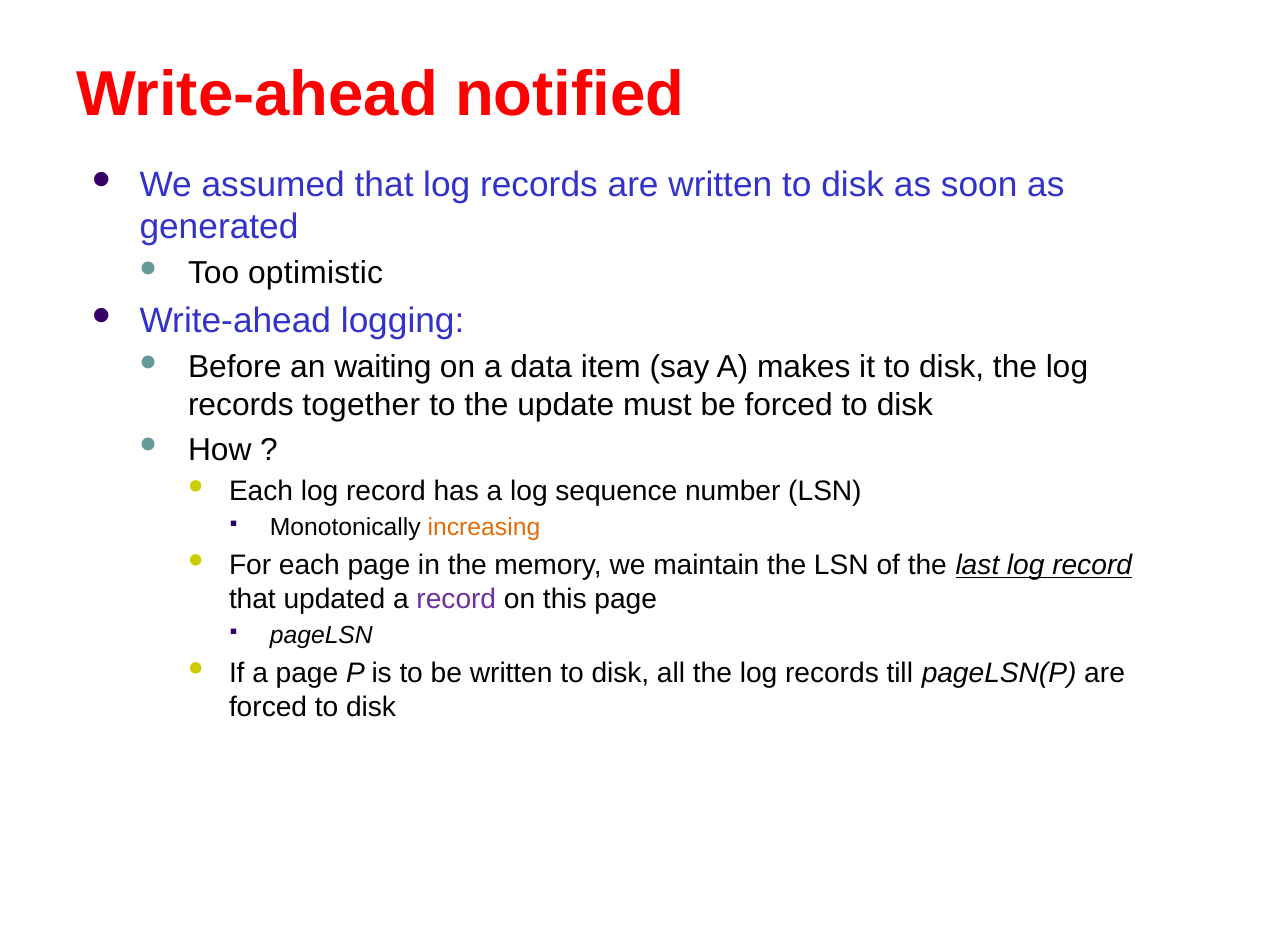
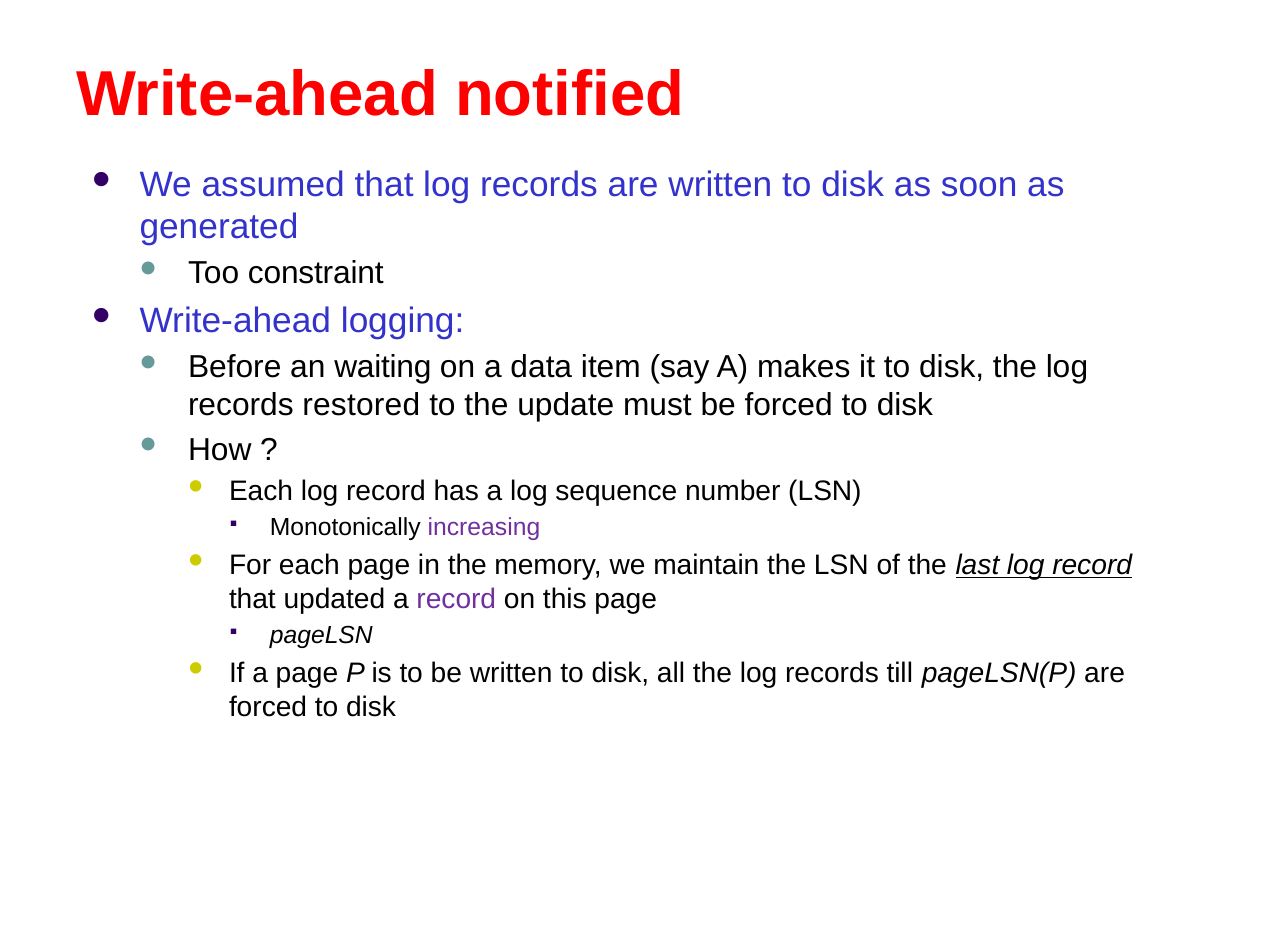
optimistic: optimistic -> constraint (316, 273)
together: together -> restored (361, 405)
increasing colour: orange -> purple (484, 527)
